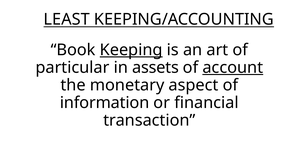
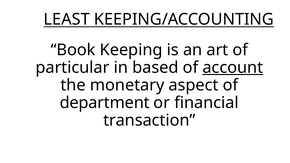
Keeping underline: present -> none (131, 50)
assets: assets -> based (155, 68)
information: information -> department (105, 103)
